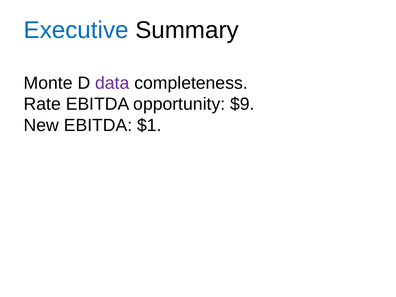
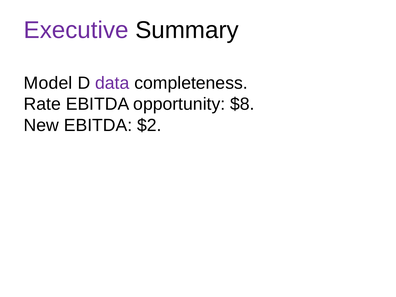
Executive colour: blue -> purple (76, 30)
Monte: Monte -> Model (48, 83)
$9: $9 -> $8 (242, 104)
$1: $1 -> $2 (149, 125)
